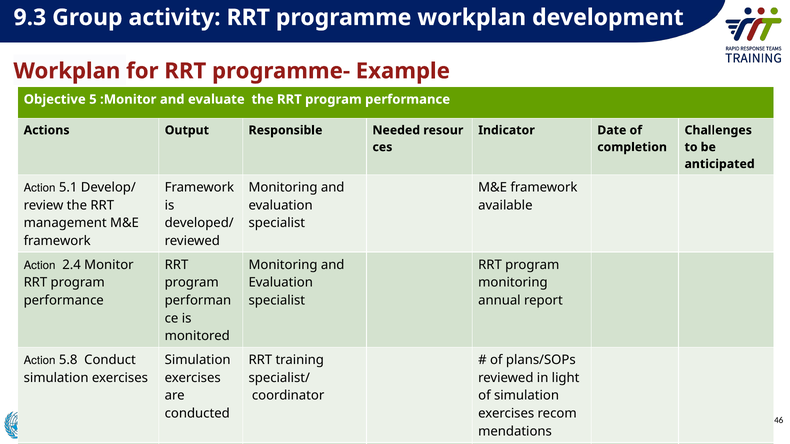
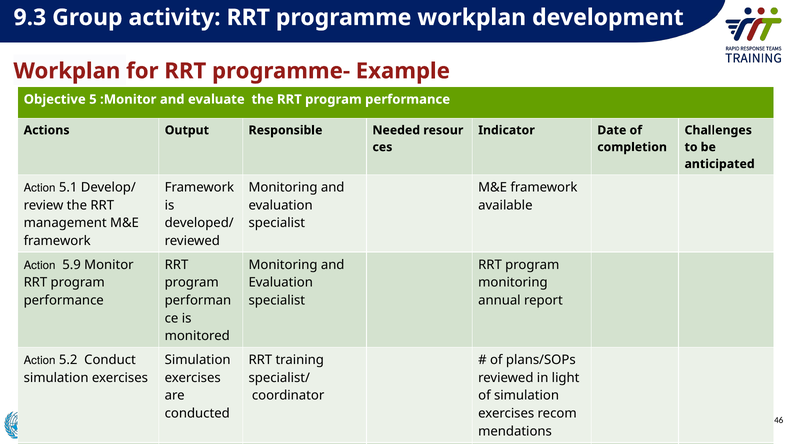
2.4: 2.4 -> 5.9 (72, 265)
5.8: 5.8 -> 5.2 (68, 360)
